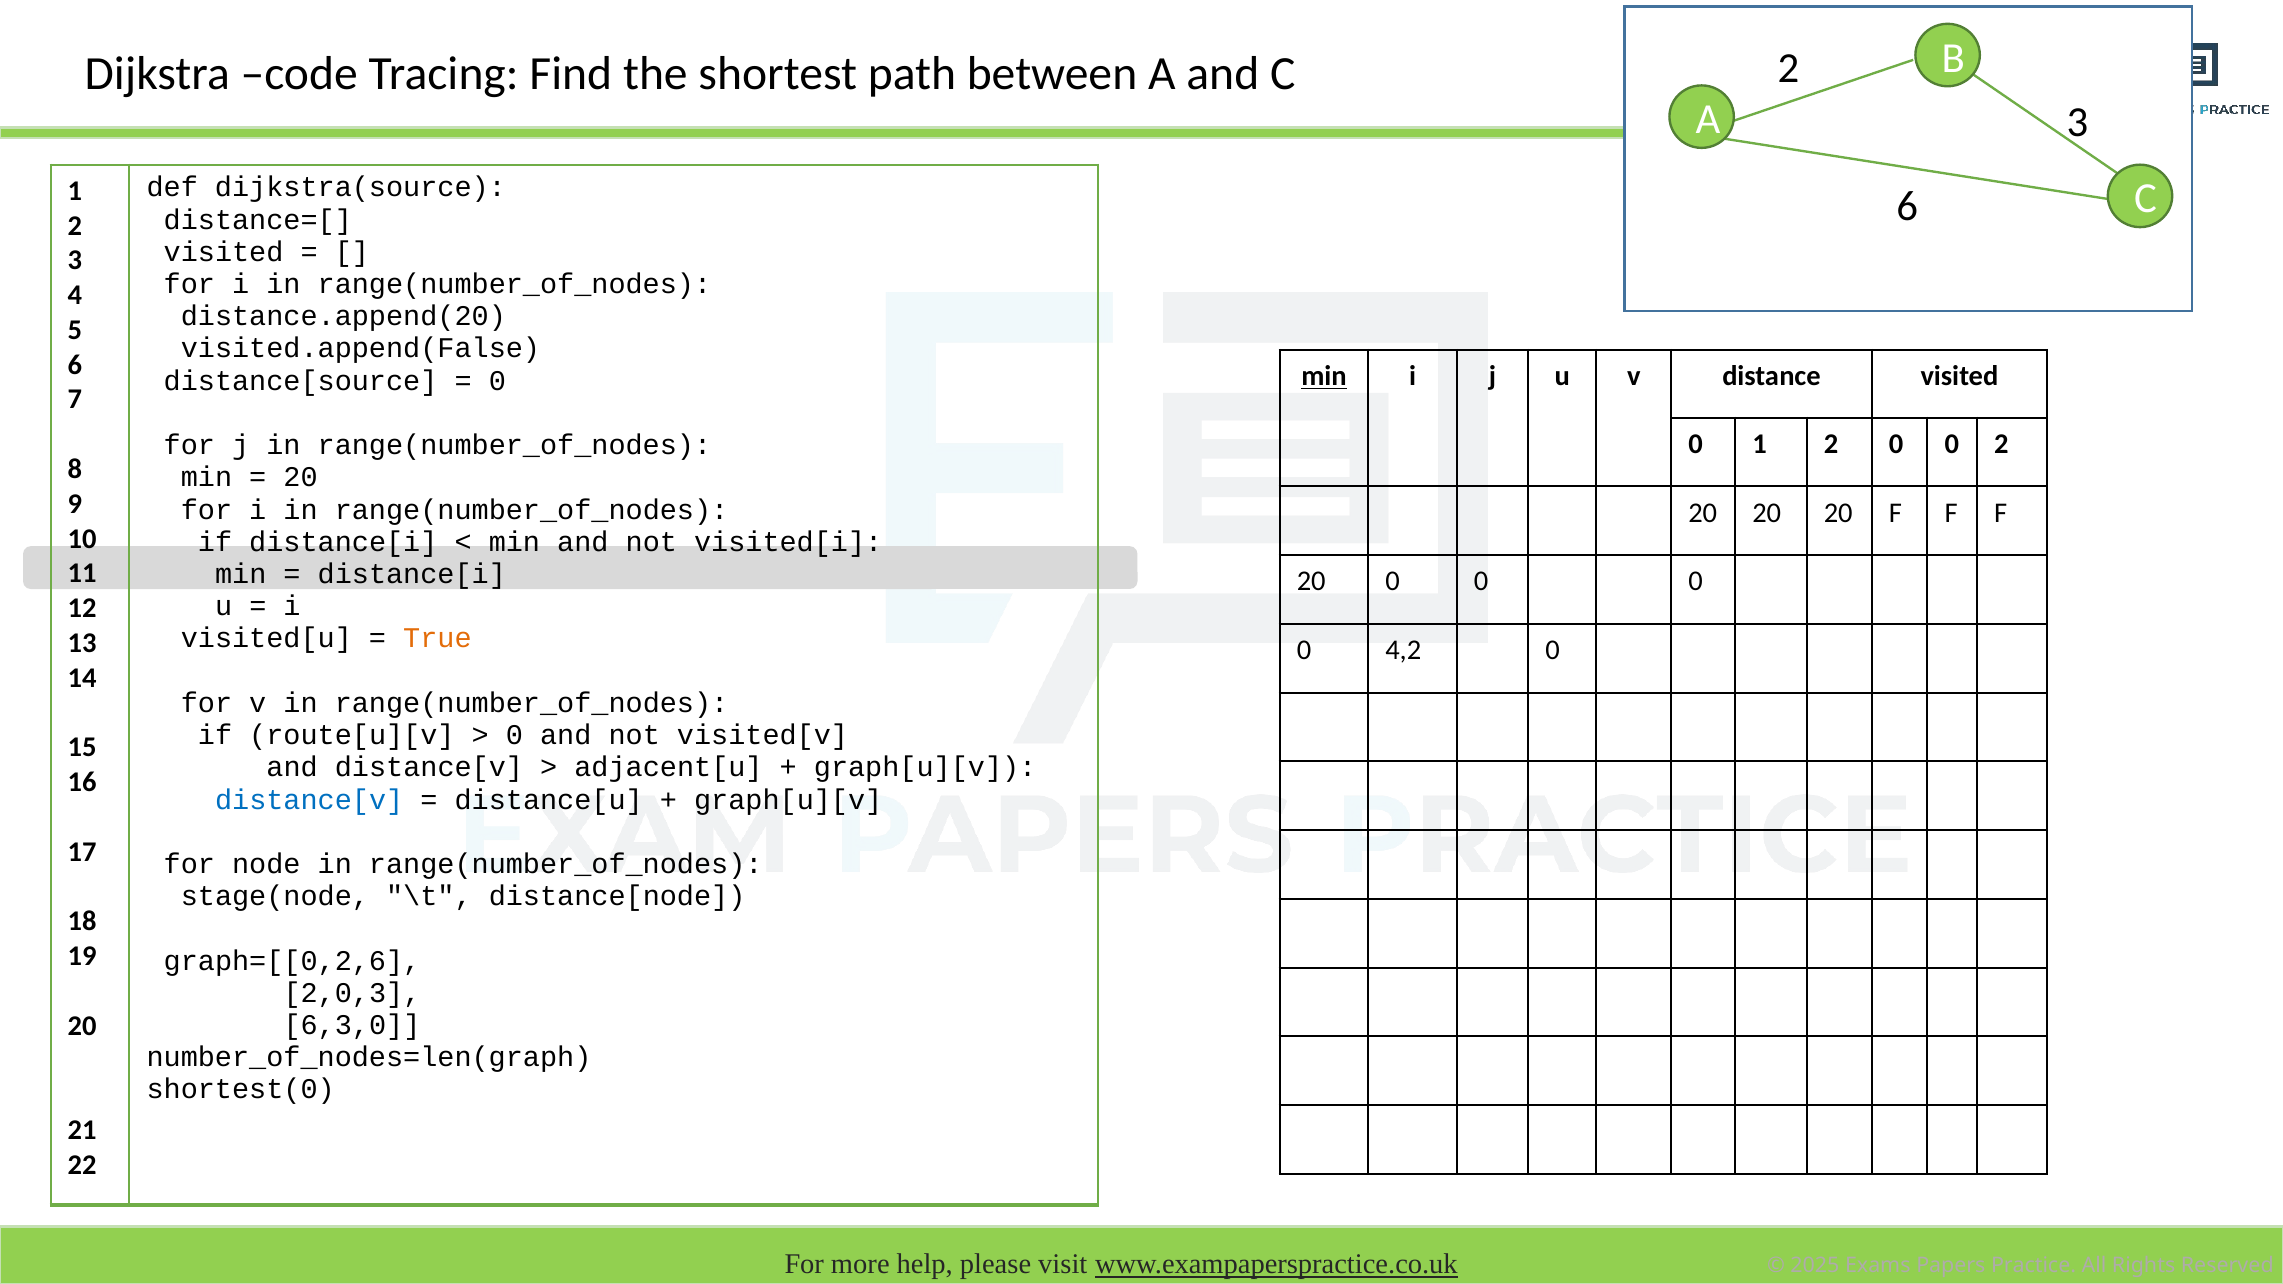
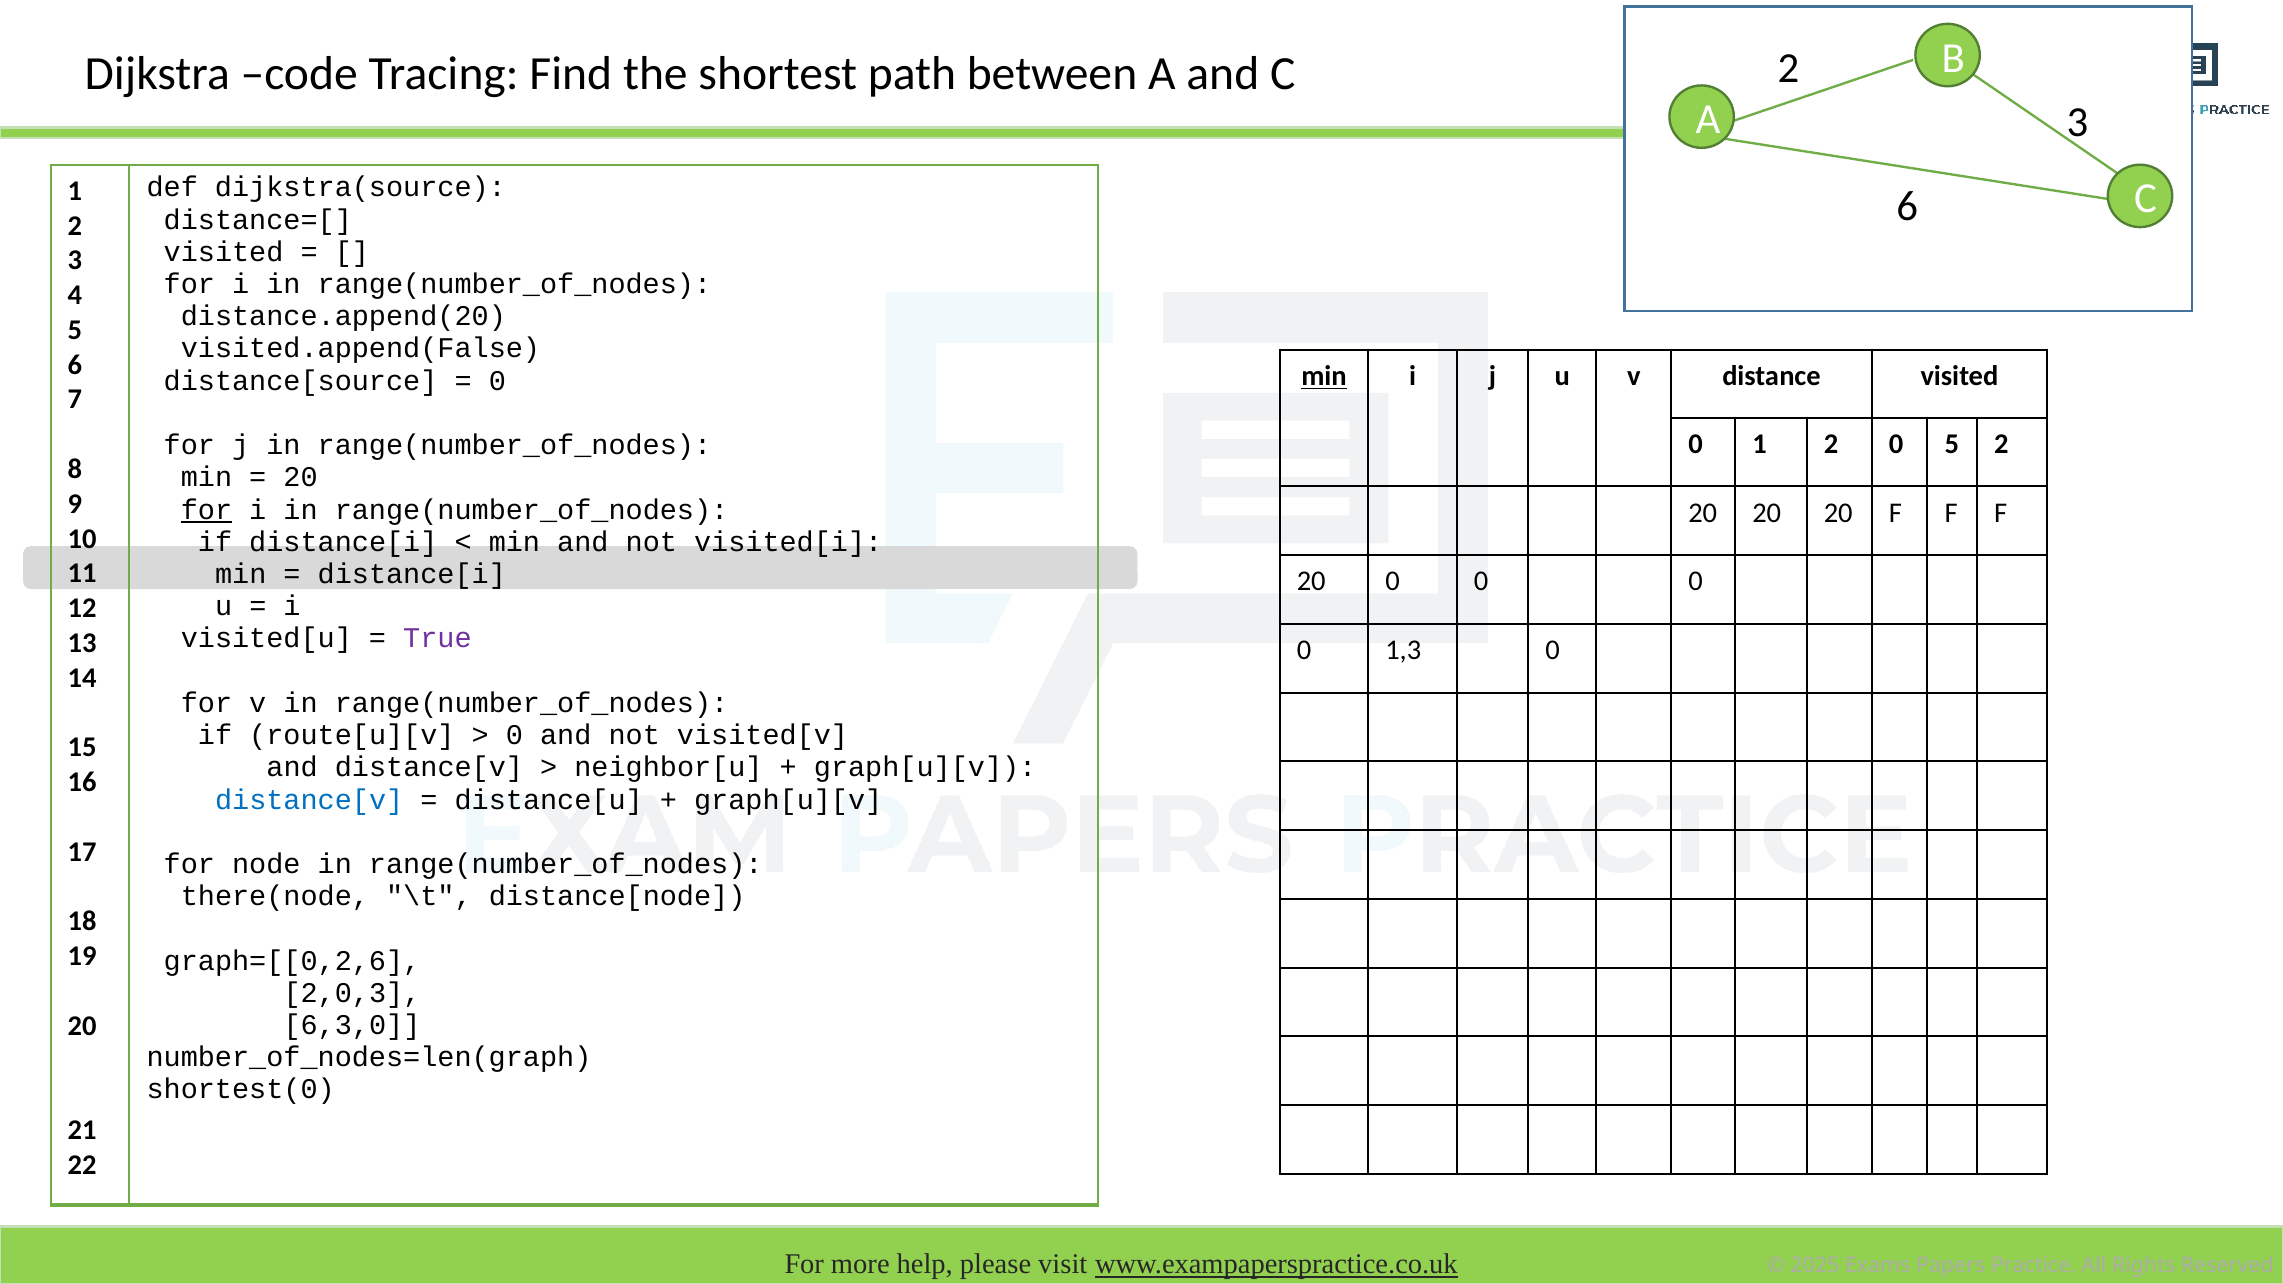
2 0 0: 0 -> 5 (1952, 444)
for underline: none -> present (206, 510)
True colour: orange -> purple (437, 639)
4,2: 4,2 -> 1,3 (1403, 650)
adjacent[u: adjacent[u -> neighbor[u (668, 767)
stage(node: stage(node -> there(node (275, 896)
